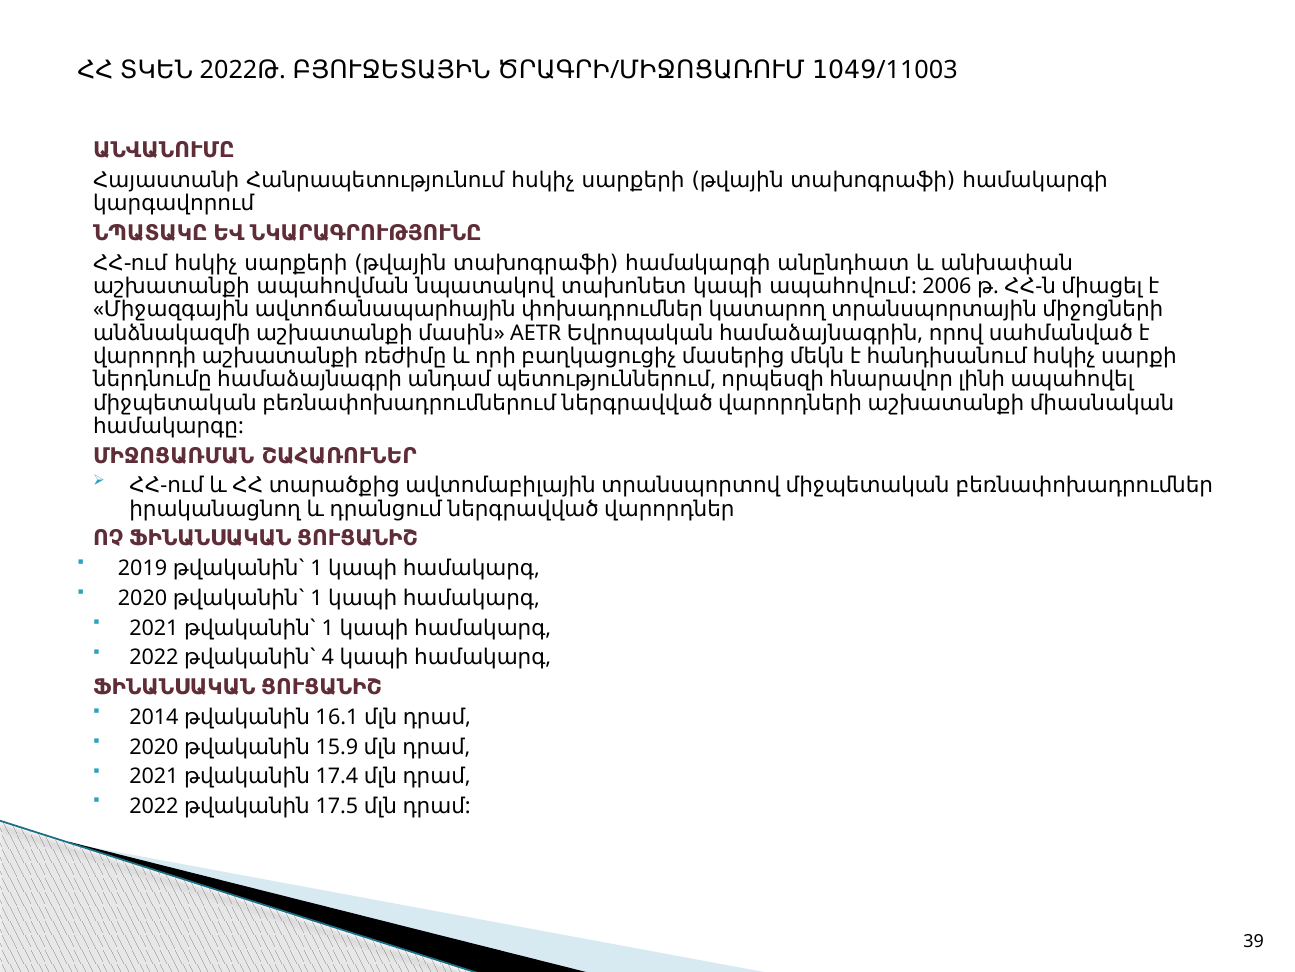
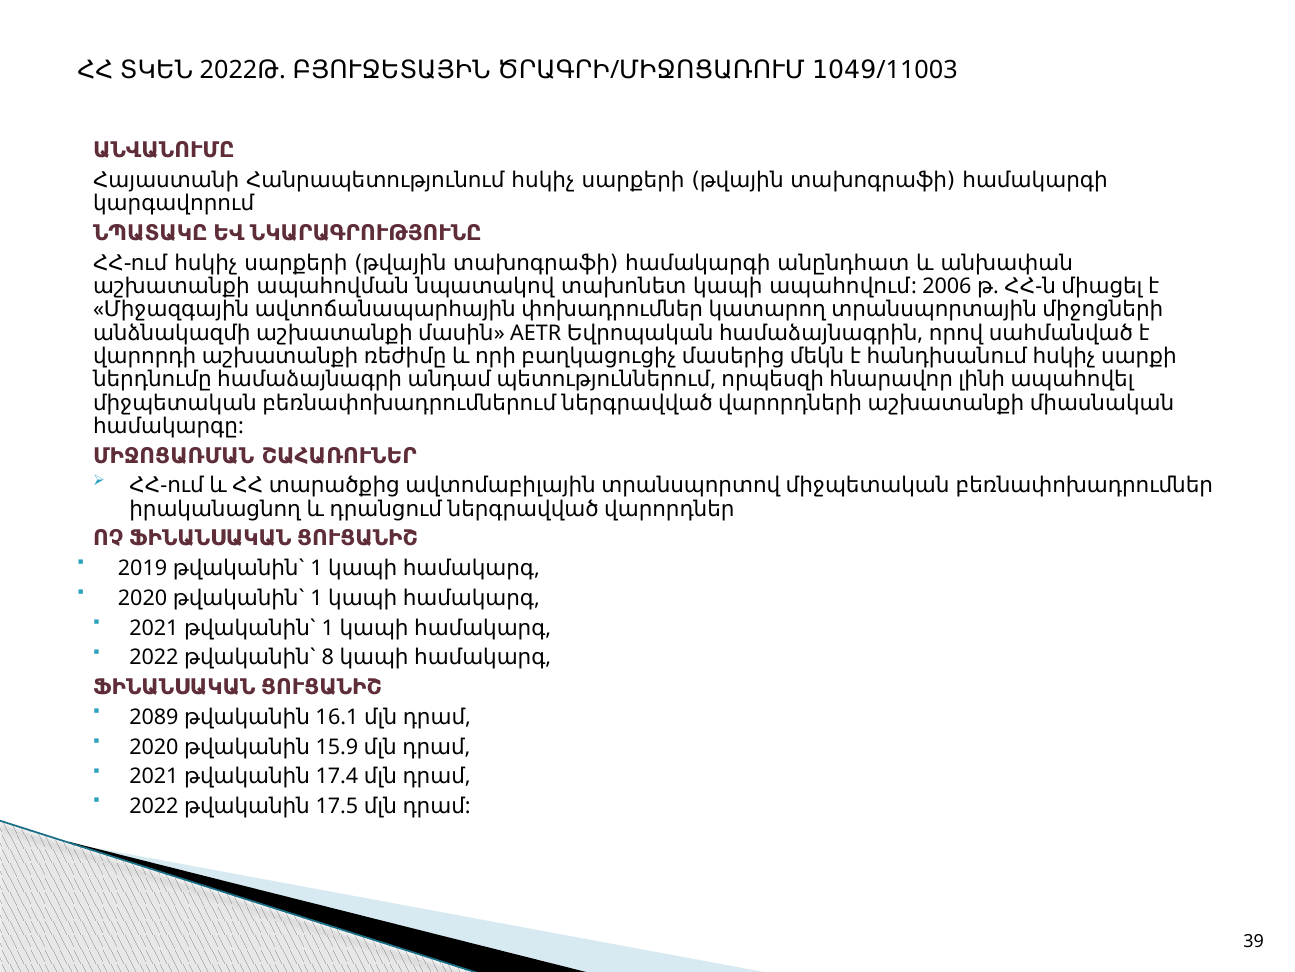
4: 4 -> 8 (328, 657)
2014: 2014 -> 2089 (154, 717)
